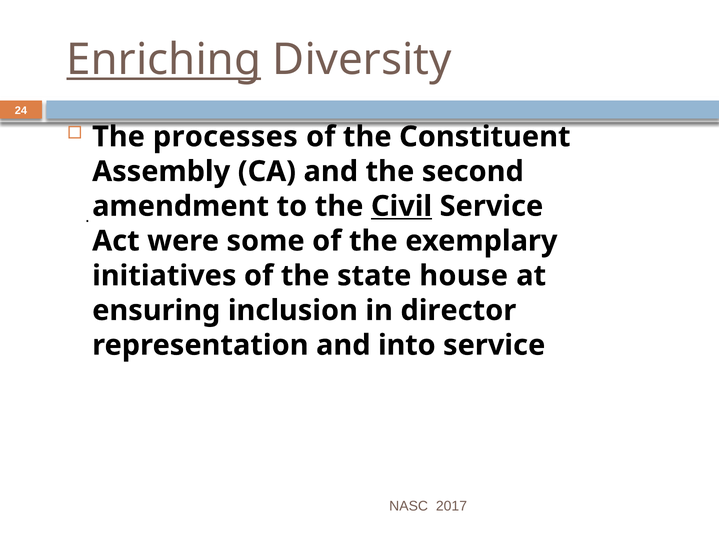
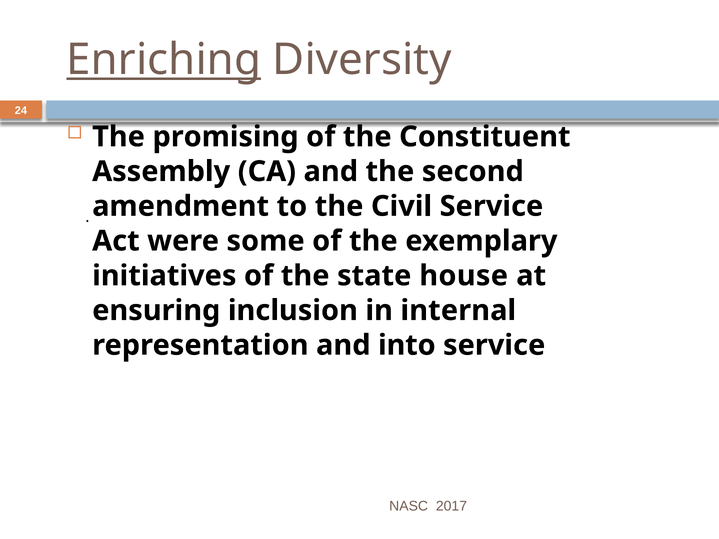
processes: processes -> promising (226, 137)
Civil underline: present -> none (402, 206)
director: director -> internal (458, 311)
